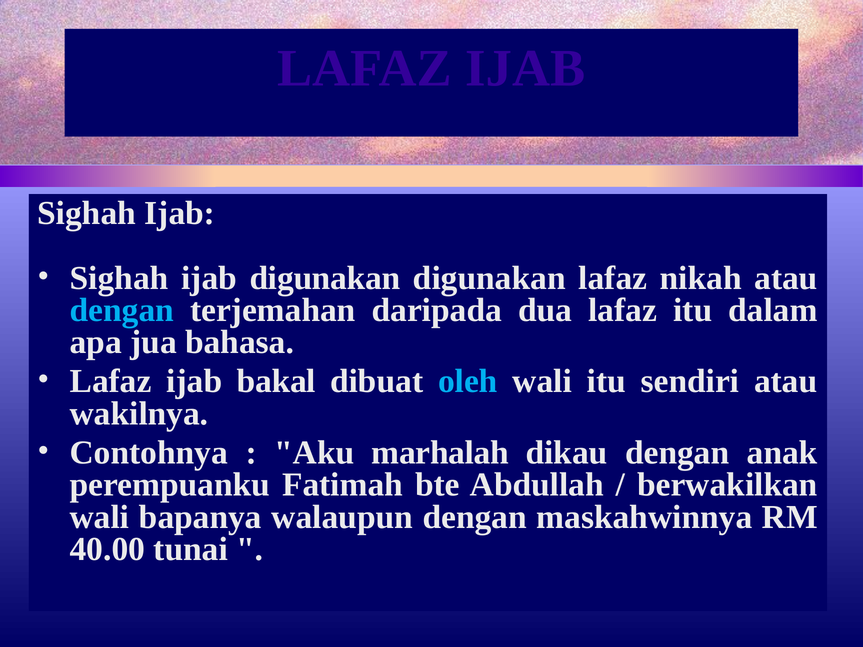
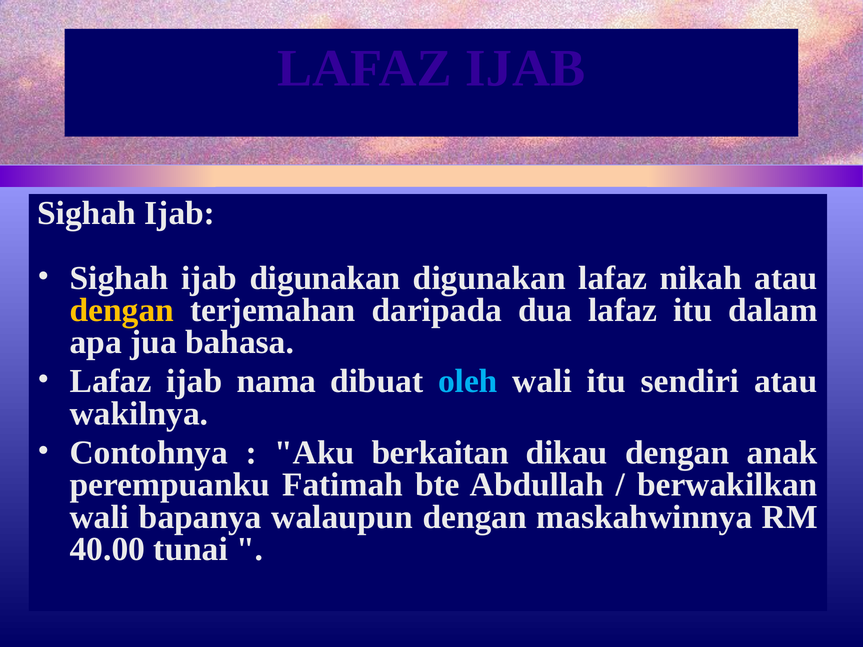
dengan colour: light blue -> yellow (122, 310)
bakal: bakal -> nama (276, 382)
marhalah: marhalah -> berkaitan (440, 453)
